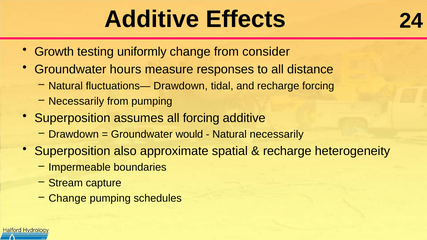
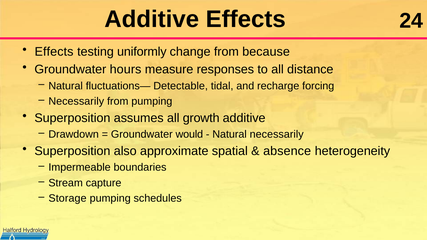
Growth: Growth -> Effects (54, 52)
consider: consider -> because (266, 52)
fluctuations— Drawdown: Drawdown -> Detectable (181, 86)
all forcing: forcing -> growth (201, 118)
recharge: recharge -> absence (287, 151)
Change: Change -> Storage (68, 199)
